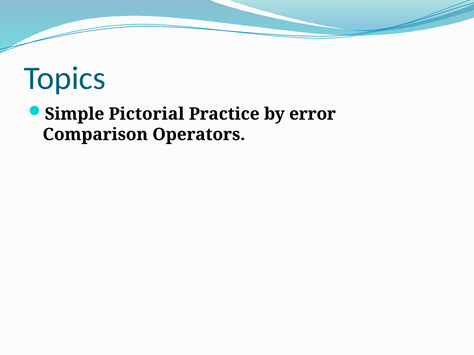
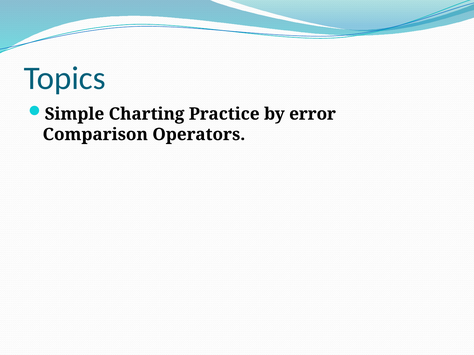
Pictorial: Pictorial -> Charting (147, 114)
